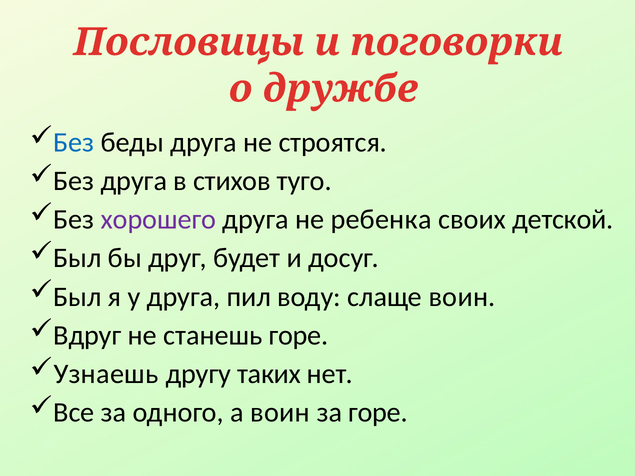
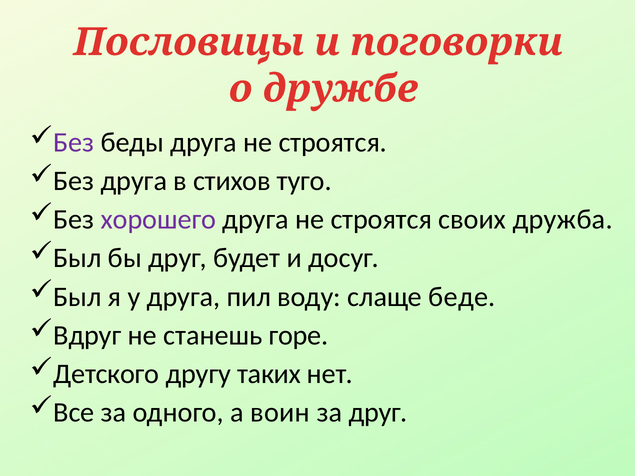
Без colour: blue -> purple (74, 142)
ребенка: ребенка -> строятся (381, 220)
детской: детской -> дружба (563, 220)
слаще воин: воин -> беде (462, 297)
Узнаешь: Узнаешь -> Детского (106, 374)
за горе: горе -> друг (378, 413)
